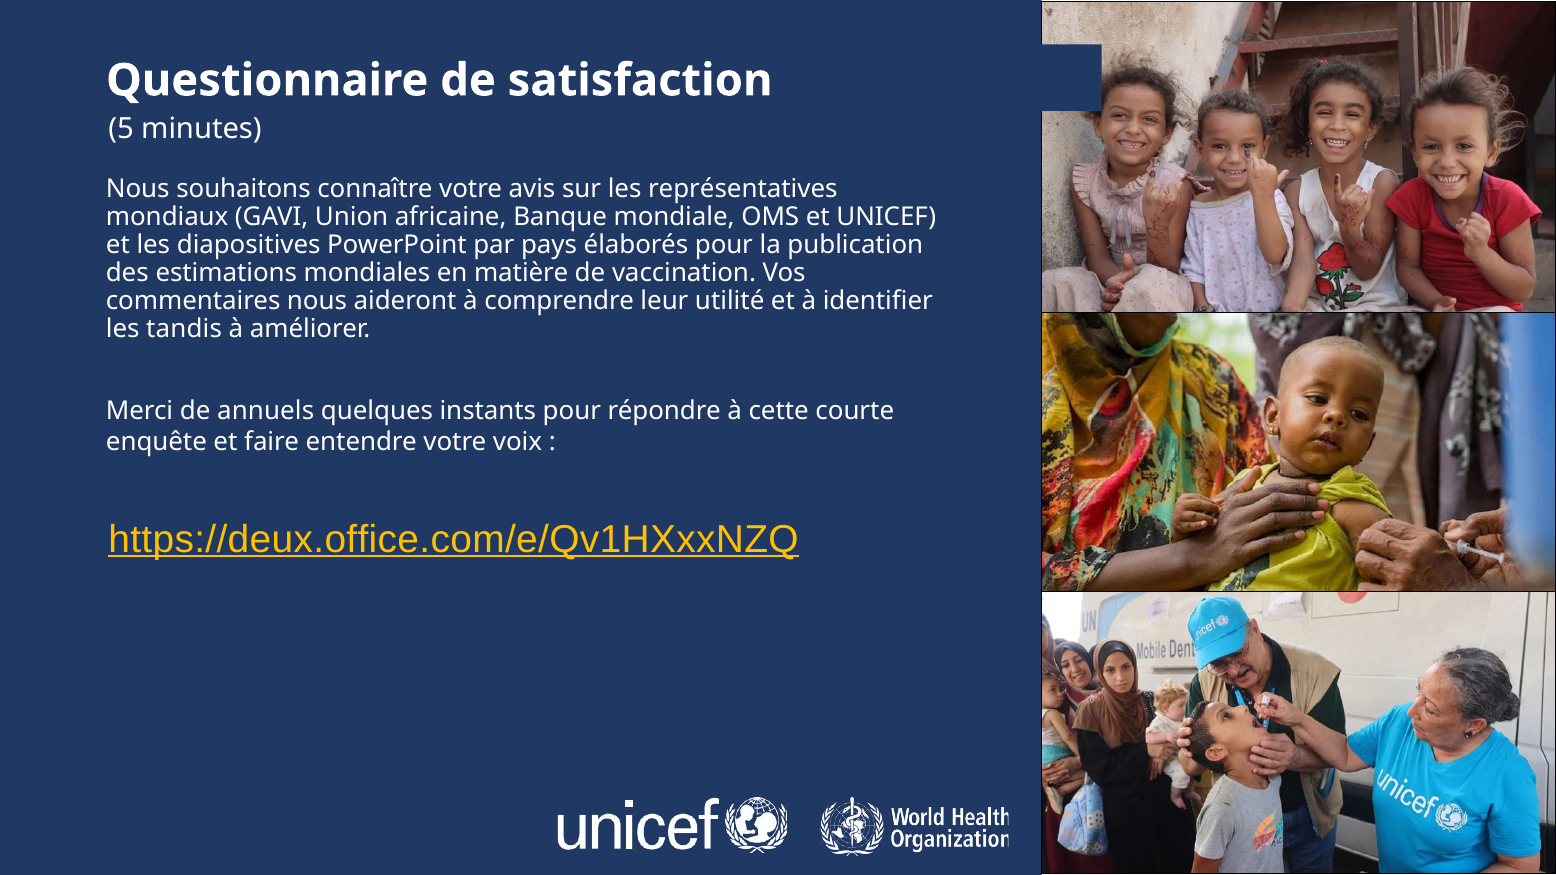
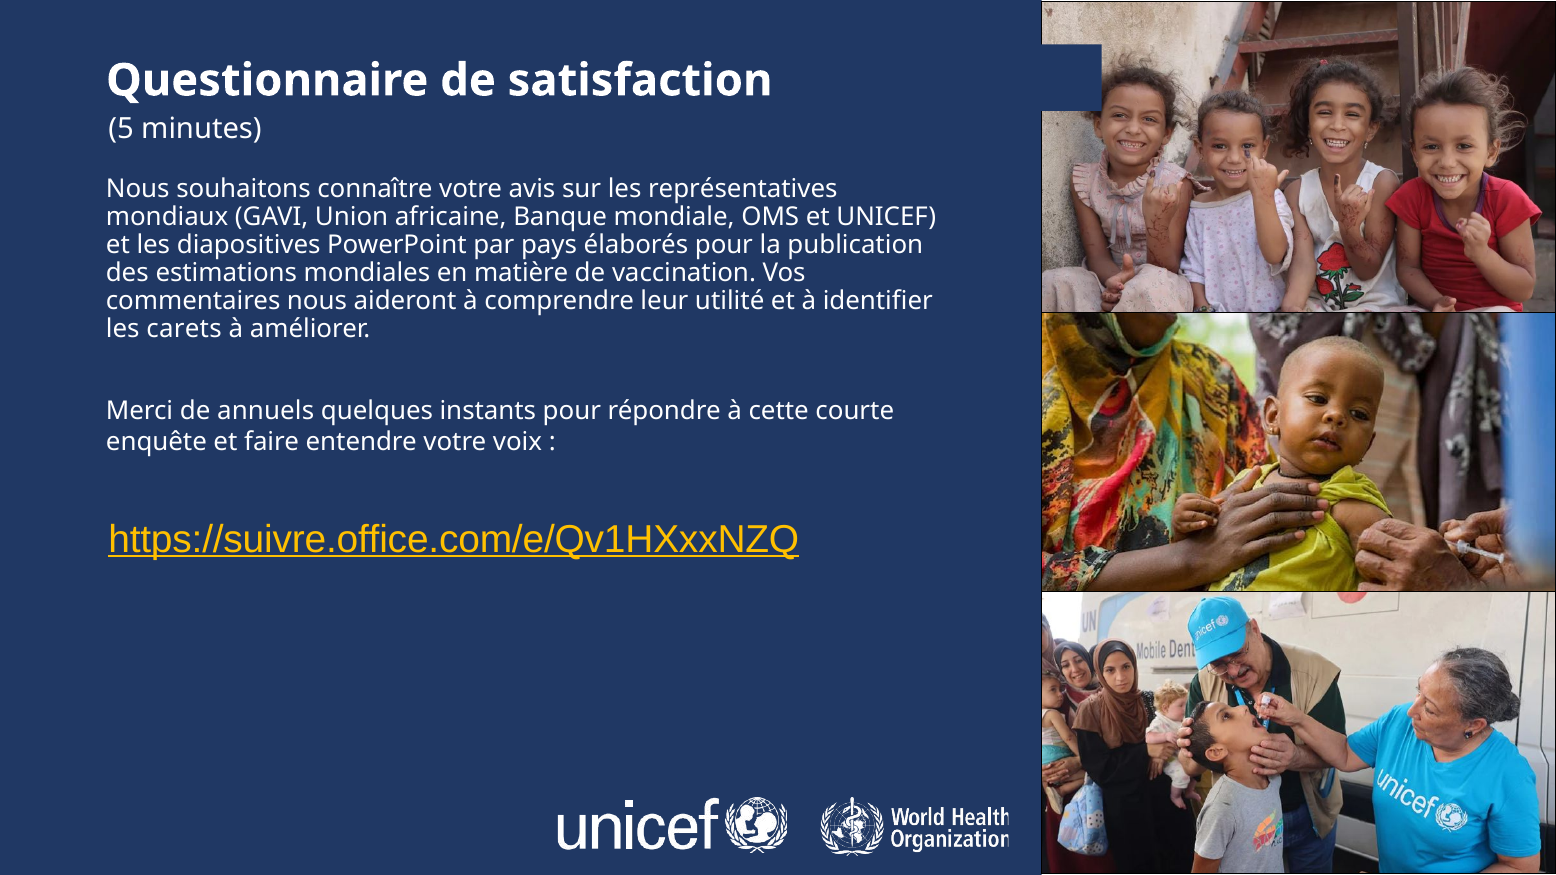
tandis: tandis -> carets (184, 329)
https://deux.office.com/e/Qv1HXxxNZQ: https://deux.office.com/e/Qv1HXxxNZQ -> https://suivre.office.com/e/Qv1HXxxNZQ (454, 539)
